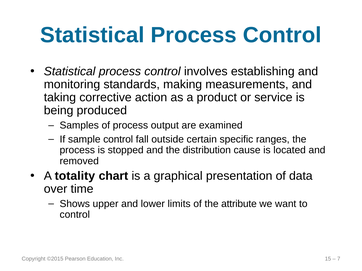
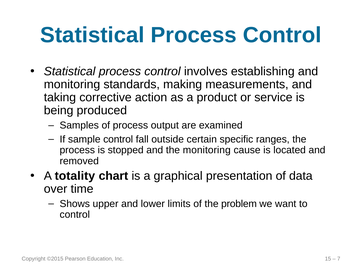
the distribution: distribution -> monitoring (207, 150)
attribute: attribute -> problem (239, 204)
